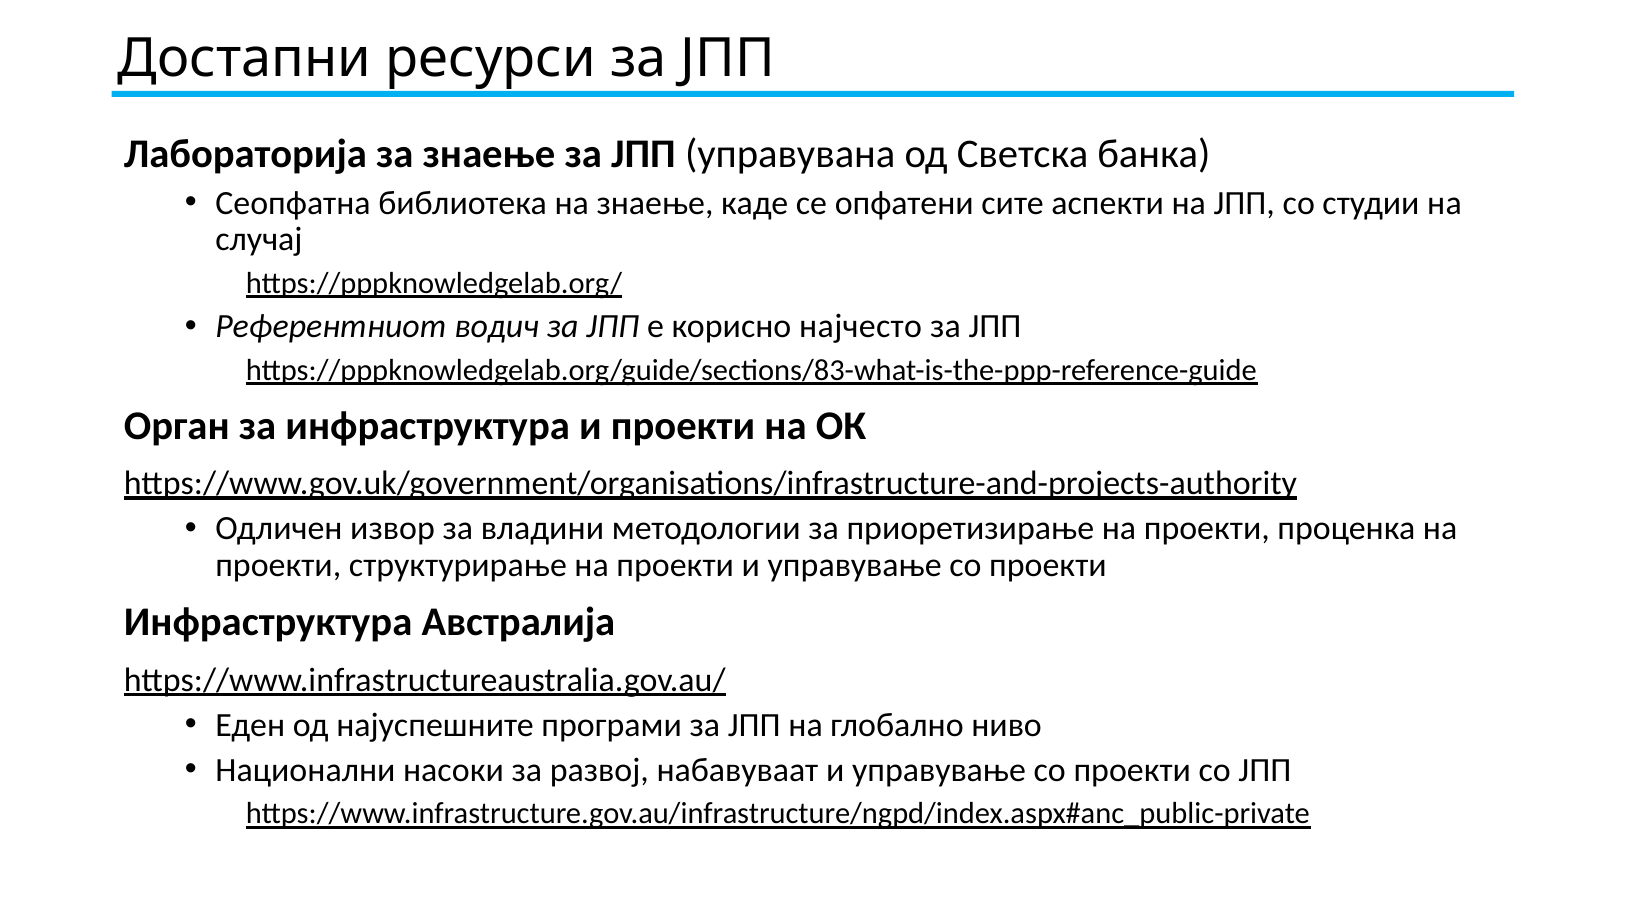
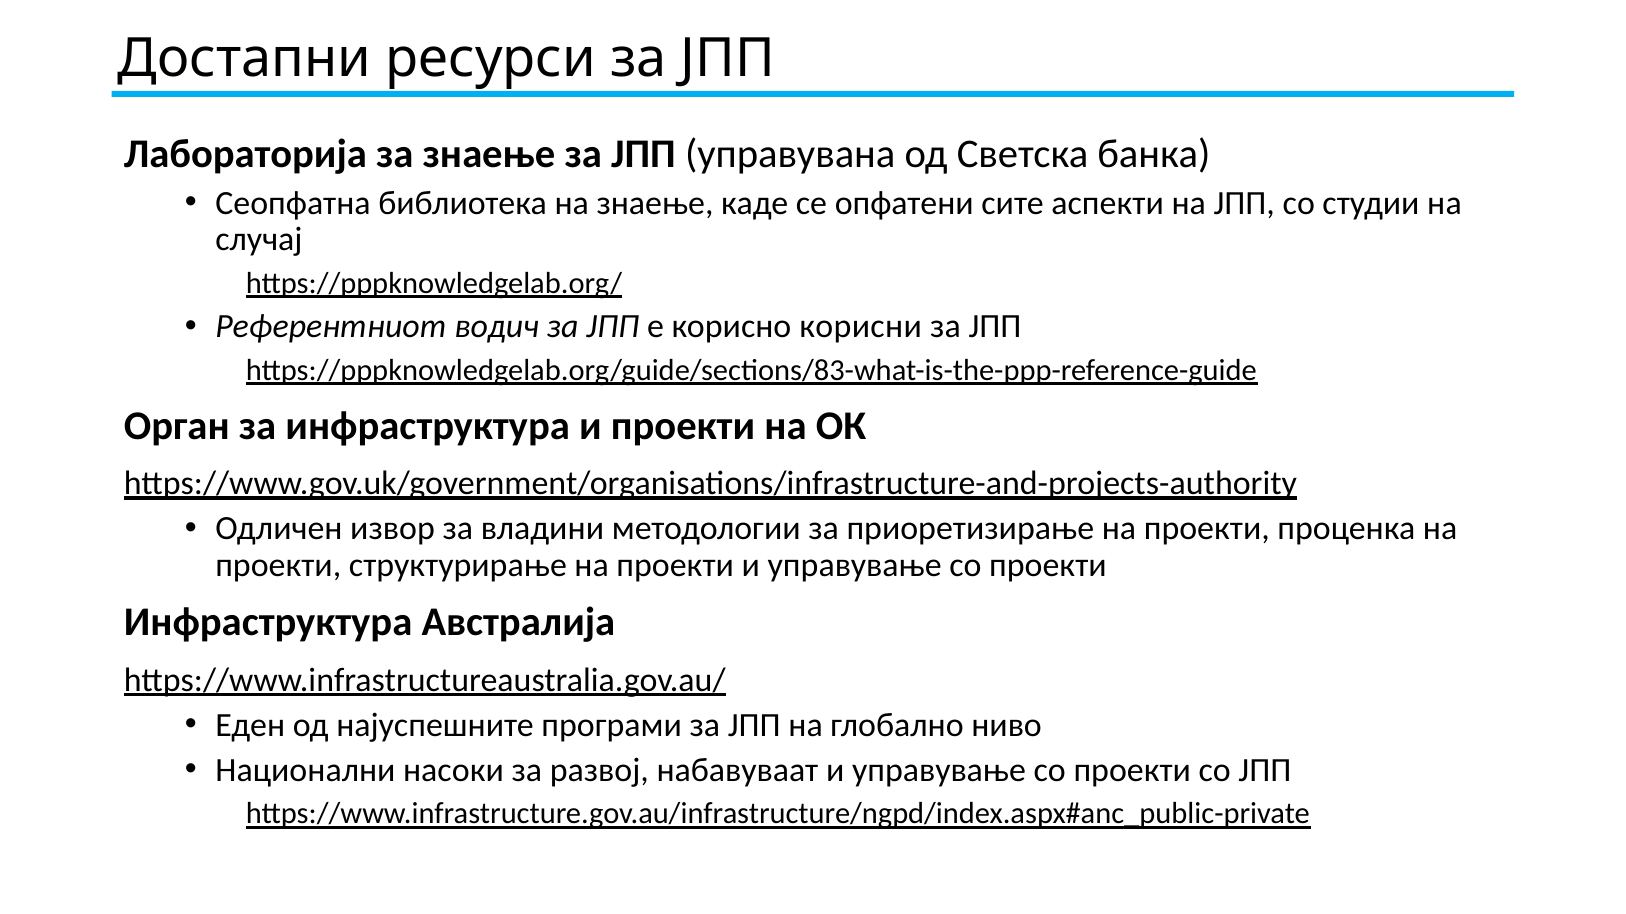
најчесто: најчесто -> корисни (861, 327)
